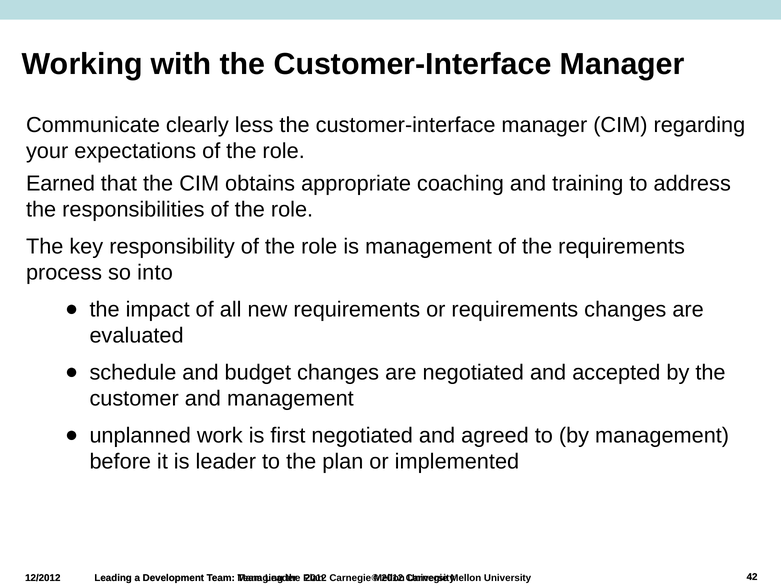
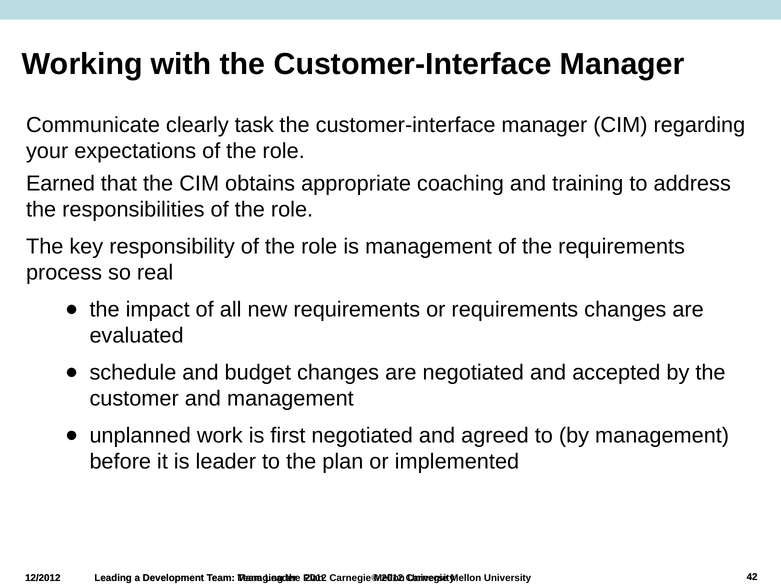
less: less -> task (254, 125)
into: into -> real (155, 273)
